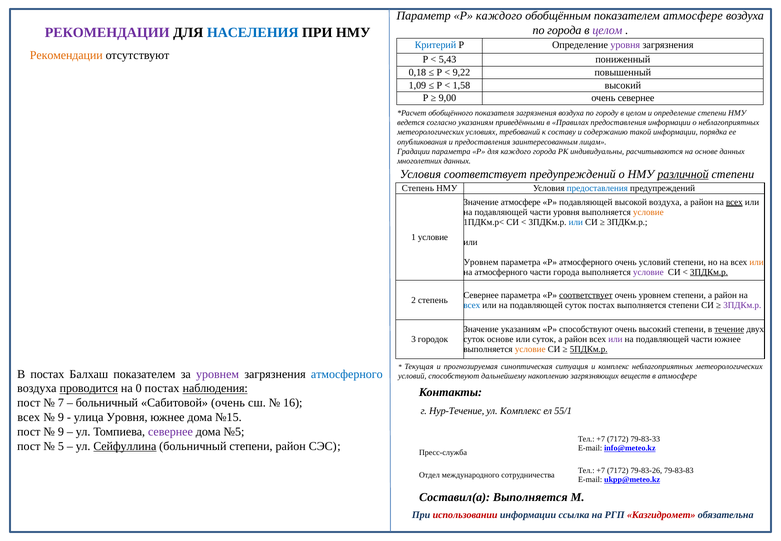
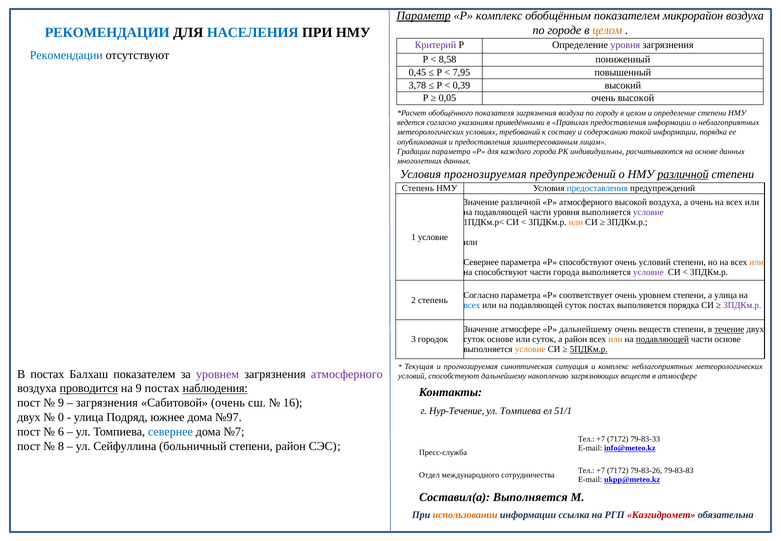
Параметр underline: none -> present (424, 16)
Р каждого: каждого -> комплекс (499, 16)
показателем атмосфере: атмосфере -> микрорайон (693, 16)
по города: города -> городе (564, 30)
целом colour: purple -> orange (607, 30)
РЕКОМЕНДАЦИИ colour: purple -> blue (107, 32)
Критерий colour: blue -> purple (435, 45)
Рекомендации colour: orange -> blue (66, 55)
5,43: 5,43 -> 8,58 (448, 59)
0,18: 0,18 -> 0,45 (417, 72)
9,22: 9,22 -> 7,95 (461, 72)
1,09: 1,09 -> 3,78 (417, 85)
1,58: 1,58 -> 0,39 (461, 85)
9,00: 9,00 -> 0,05 (447, 98)
очень севернее: севернее -> высокой (636, 98)
Условия соответствует: соответствует -> прогнозируемая (485, 174)
Значение атмосфере: атмосфере -> различной (521, 202)
Р подавляющей: подавляющей -> атмосферного (586, 202)
район: район -> очень (702, 202)
всех underline: present -> none (734, 202)
условие colour: orange -> purple (648, 212)
или colour: blue -> orange (576, 222)
Уровнем: Уровнем -> Севернее (481, 262)
Р атмосферного: атмосферного -> способствуют (586, 262)
на атмосферного: атмосферного -> способствуют (501, 272)
3ПДКм.р underline: present -> none (709, 272)
Севернее: Севернее -> Согласно (481, 295)
соответствует underline: present -> none (586, 295)
степени а район: район -> улица (726, 295)
выполняется степени: степени -> порядка (684, 305)
Значение указаниям: указаниям -> атмосфере (521, 329)
Р способствуют: способствуют -> дальнейшему (586, 329)
очень высокий: высокий -> веществ (655, 329)
или colour: purple -> orange (615, 339)
подавляющей underline: none -> present (662, 339)
части южнее: южнее -> основе (728, 339)
атмосферного colour: blue -> purple (347, 374)
на 0: 0 -> 9 (139, 388)
7: 7 -> 9 (61, 403)
больничный: больничный -> загрязнения (107, 403)
Комплекс: Комплекс -> Томпиева (521, 411)
55/1: 55/1 -> 51/1 (563, 411)
всех: всех -> двух (29, 417)
9: 9 -> 0 (61, 417)
улица Уровня: Уровня -> Подряд (127, 417)
№15: №15 -> №97 (228, 417)
9: 9 -> 6 (61, 432)
севернее colour: purple -> blue (170, 432)
№5: №5 -> №7 (234, 432)
5: 5 -> 8 (61, 446)
Сейфуллина underline: present -> none (125, 446)
использовании colour: red -> orange (465, 515)
